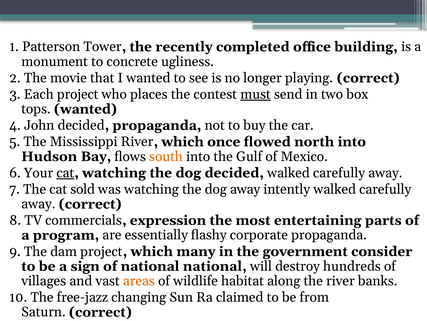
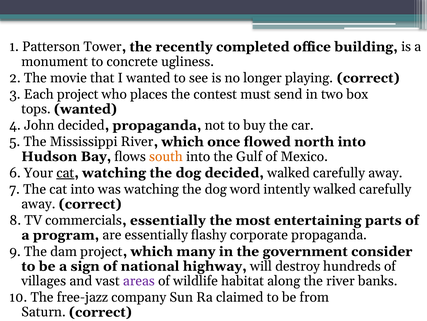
must underline: present -> none (255, 94)
cat sold: sold -> into (83, 189)
dog away: away -> word (245, 189)
expression: expression -> essentially (168, 220)
national national: national -> highway (215, 266)
areas colour: orange -> purple (139, 280)
changing: changing -> company (139, 297)
